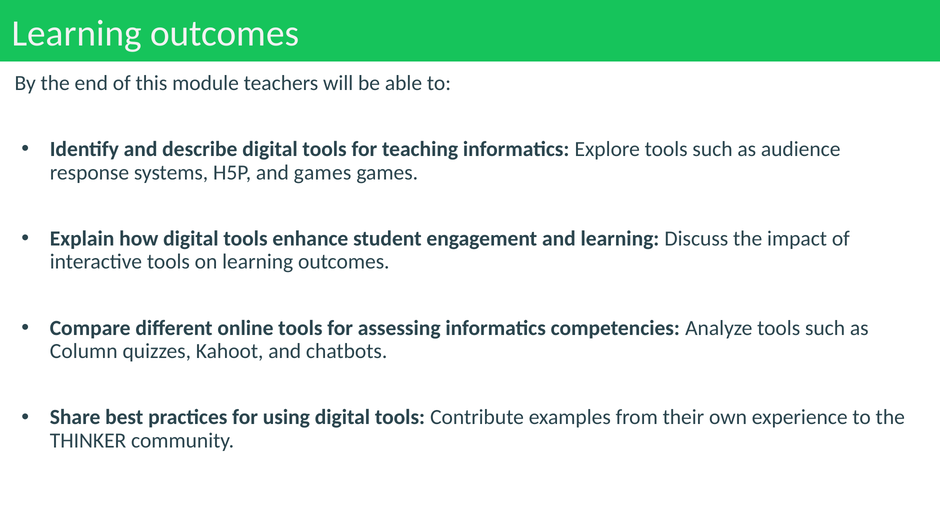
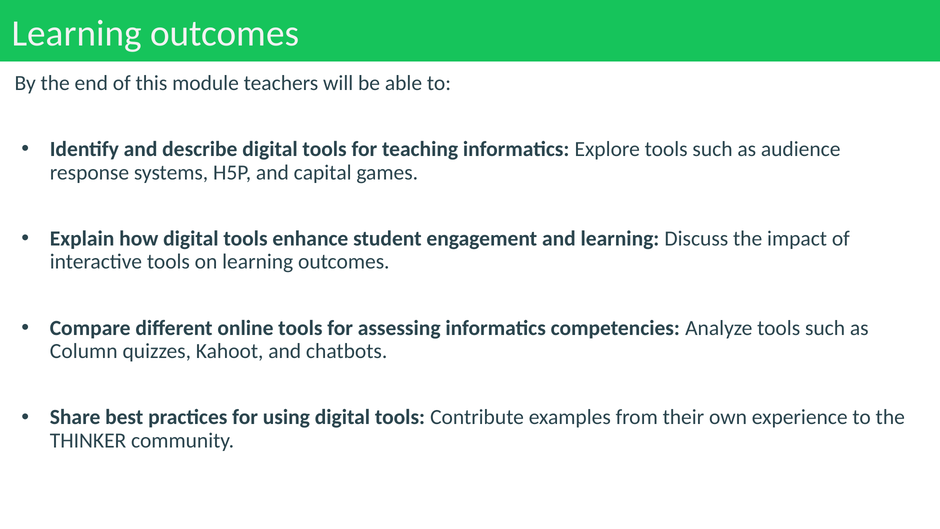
and games: games -> capital (323, 172)
